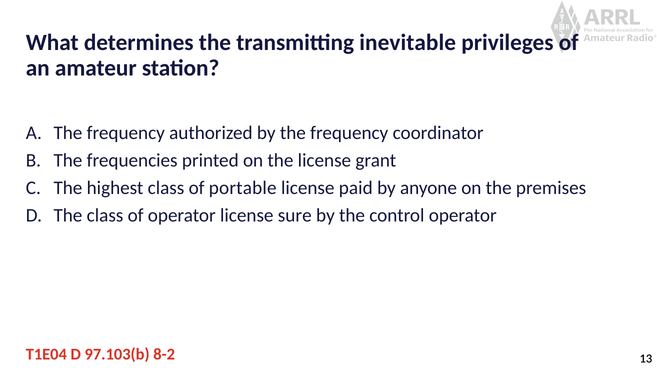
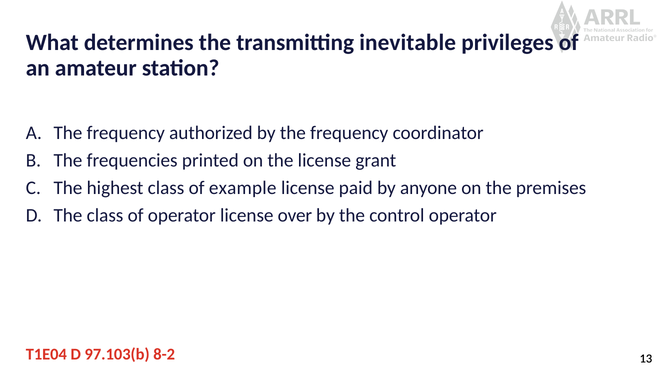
portable: portable -> example (243, 188)
sure: sure -> over (295, 215)
